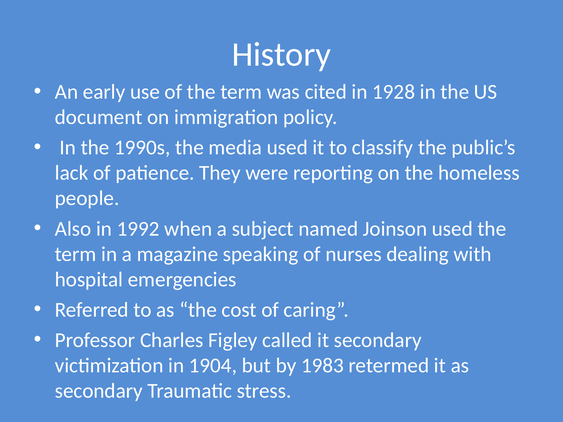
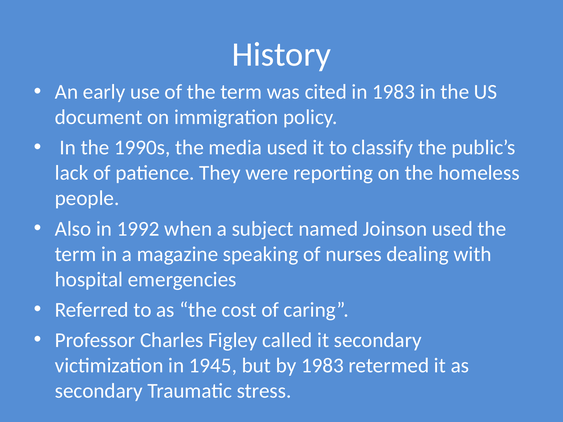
in 1928: 1928 -> 1983 (394, 92)
1904: 1904 -> 1945 (213, 366)
